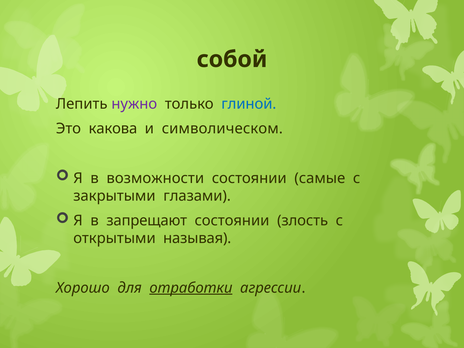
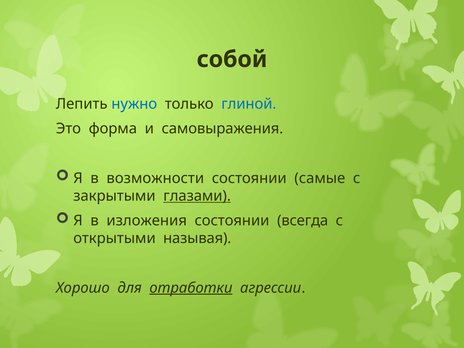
нужно colour: purple -> blue (134, 104)
какова: какова -> форма (113, 129)
символическом: символическом -> самовыражения (222, 129)
глазами underline: none -> present (197, 196)
запрещают: запрещают -> изложения (147, 221)
злость: злость -> всегда (303, 221)
